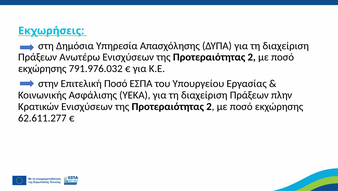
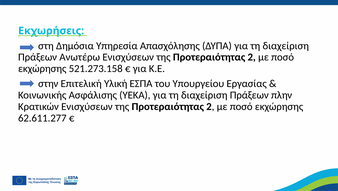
791.976.032: 791.976.032 -> 521.273.158 (96, 69)
Επιτελική Ποσό: Ποσό -> Υλική (116, 84)
